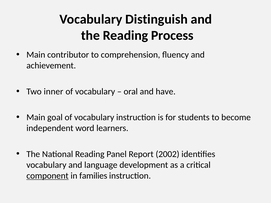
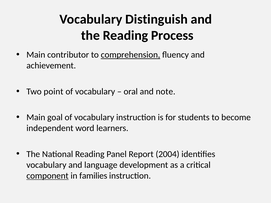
comprehension underline: none -> present (130, 55)
inner: inner -> point (53, 92)
have: have -> note (166, 92)
2002: 2002 -> 2004 (168, 154)
